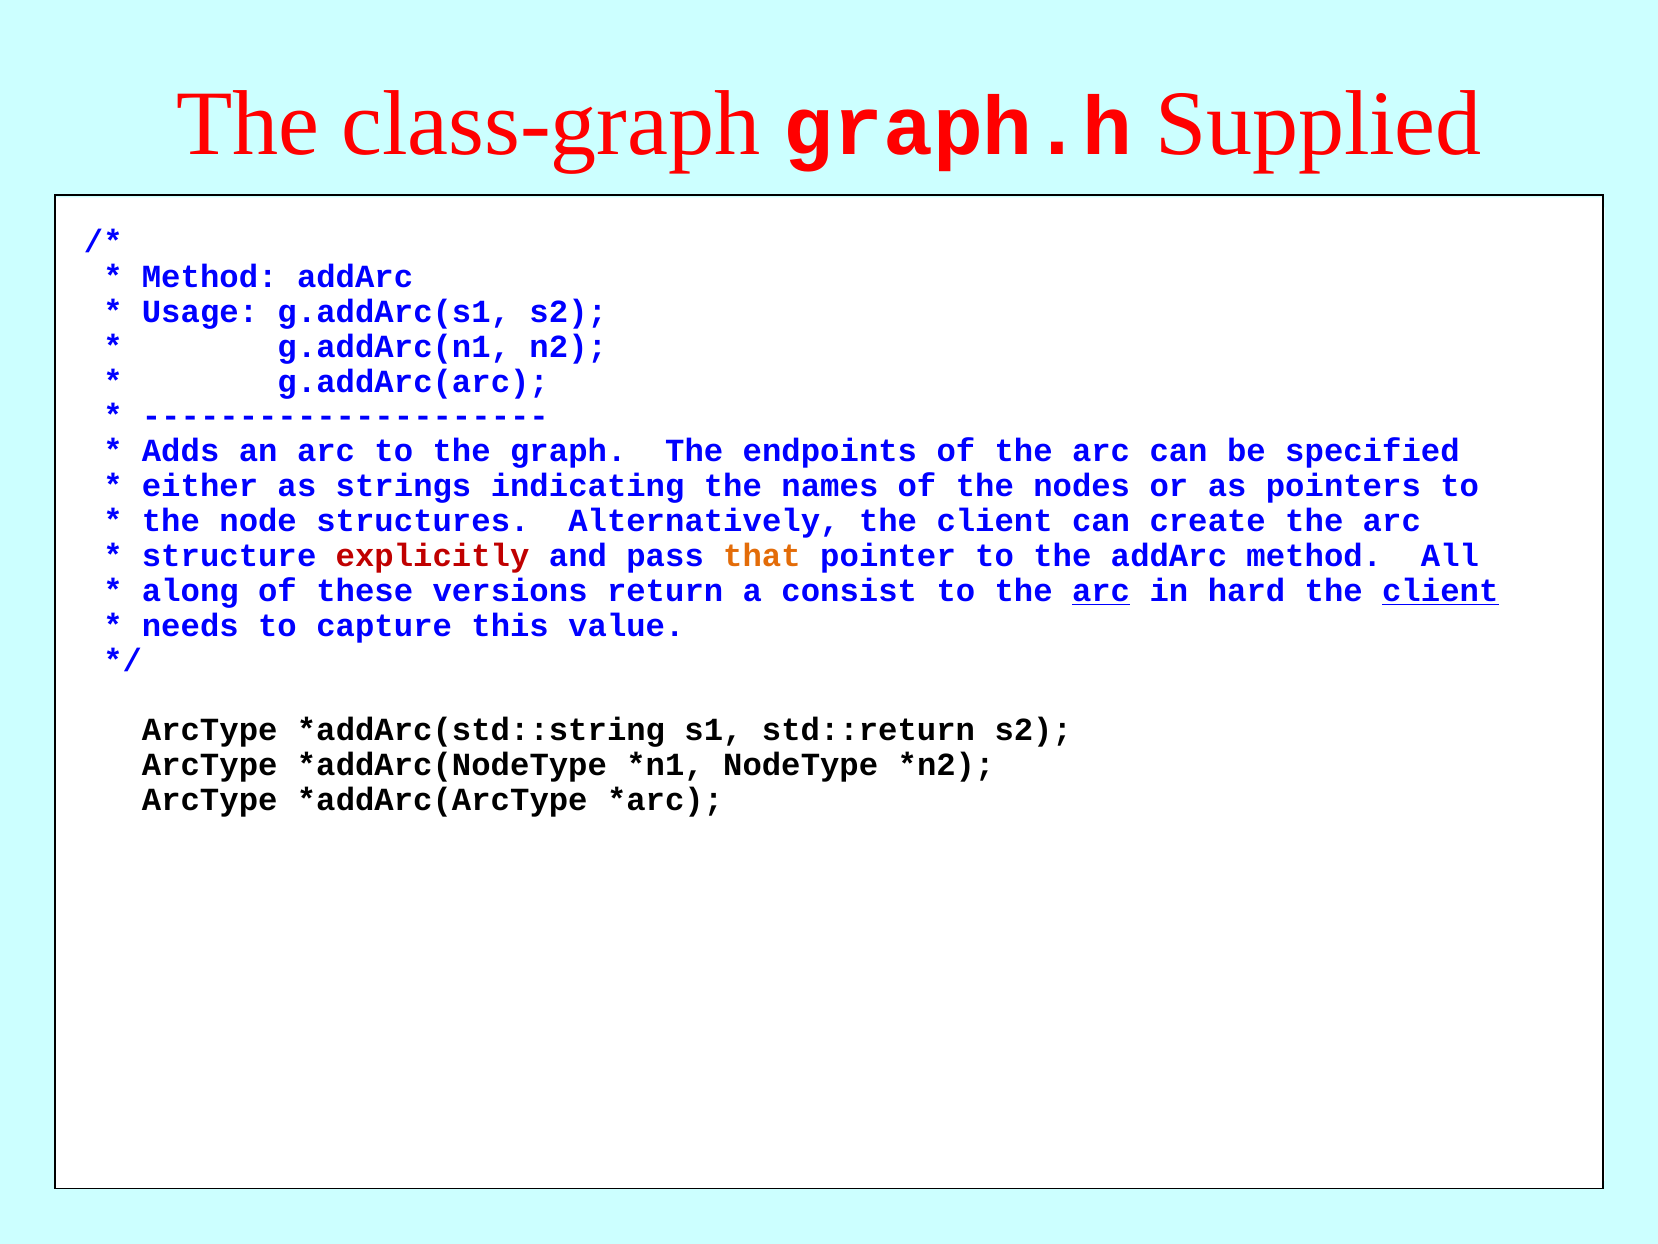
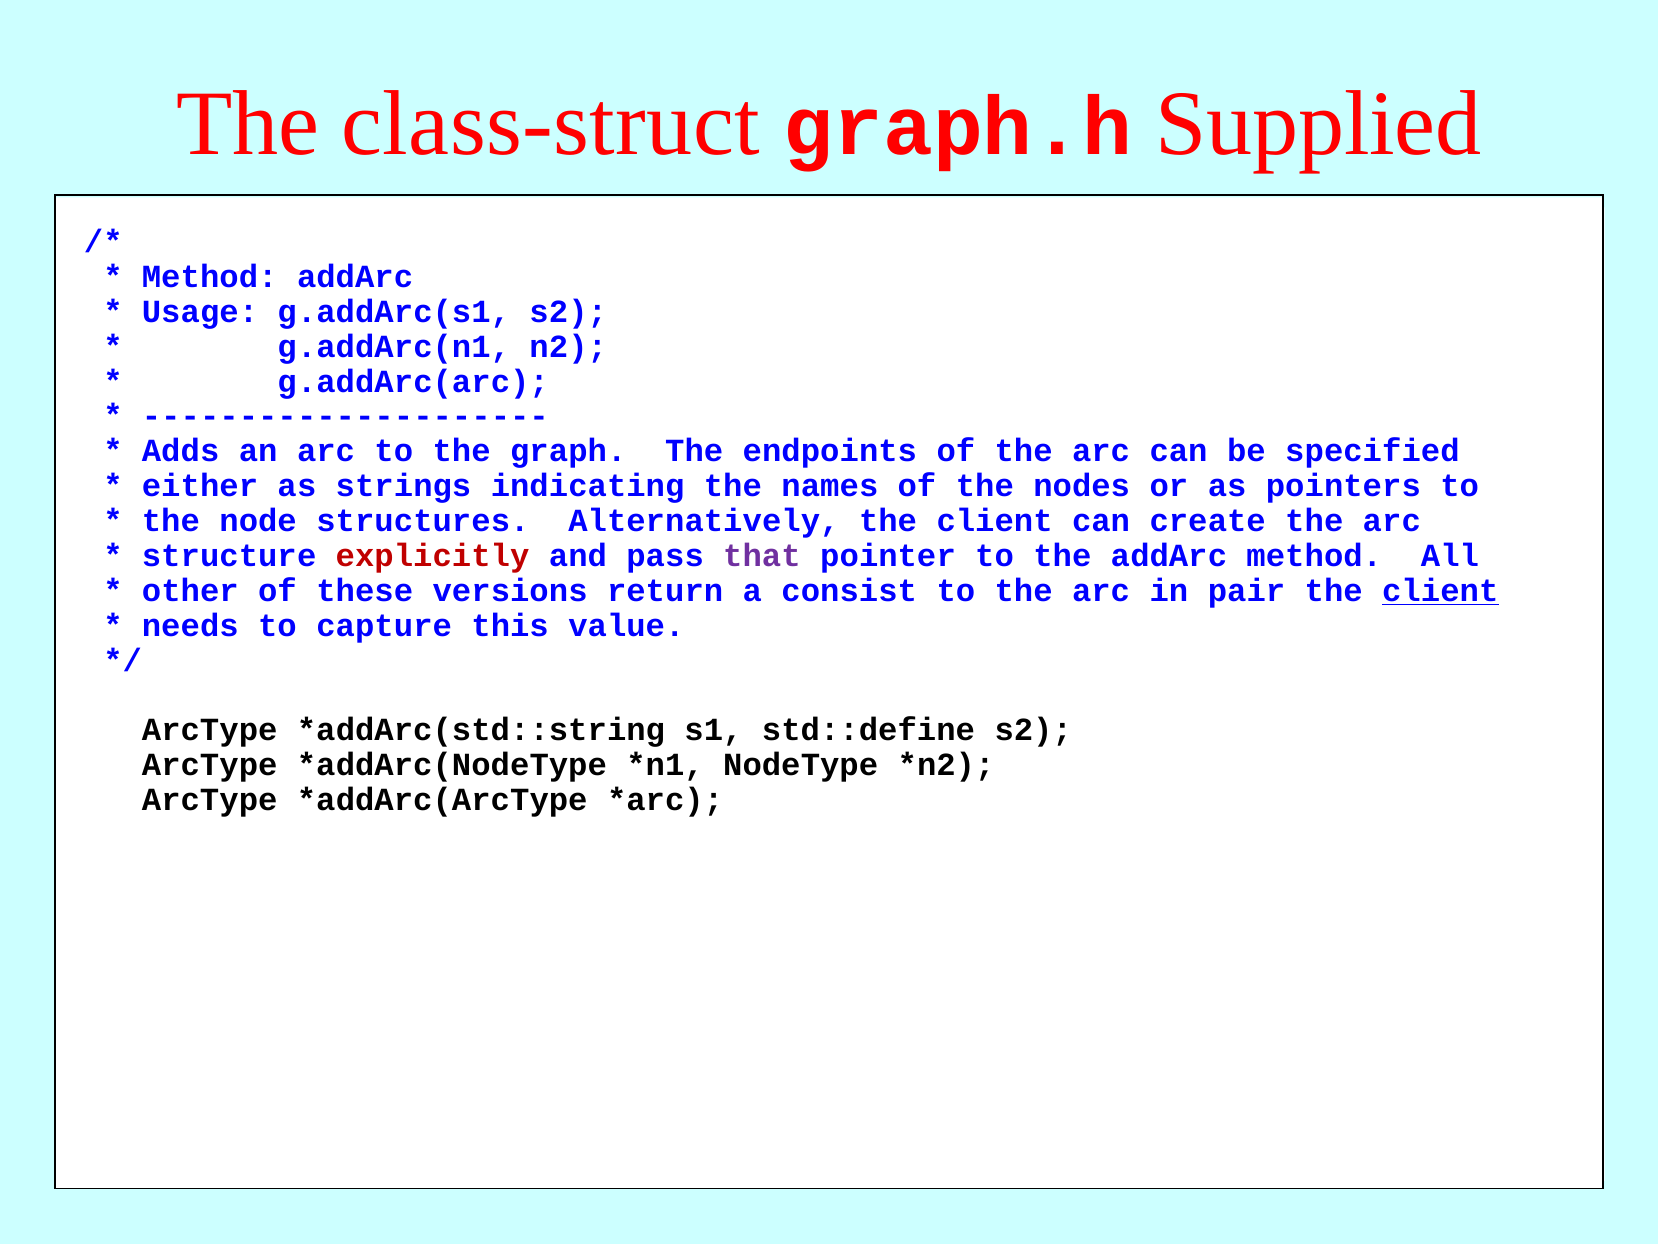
class-graph: class-graph -> class-struct (551, 124)
that colour: orange -> purple (762, 556)
along: along -> other (190, 590)
arc underline: present -> none (1101, 590)
hard: hard -> pair (1247, 590)
std::return: std::return -> std::define (868, 730)
